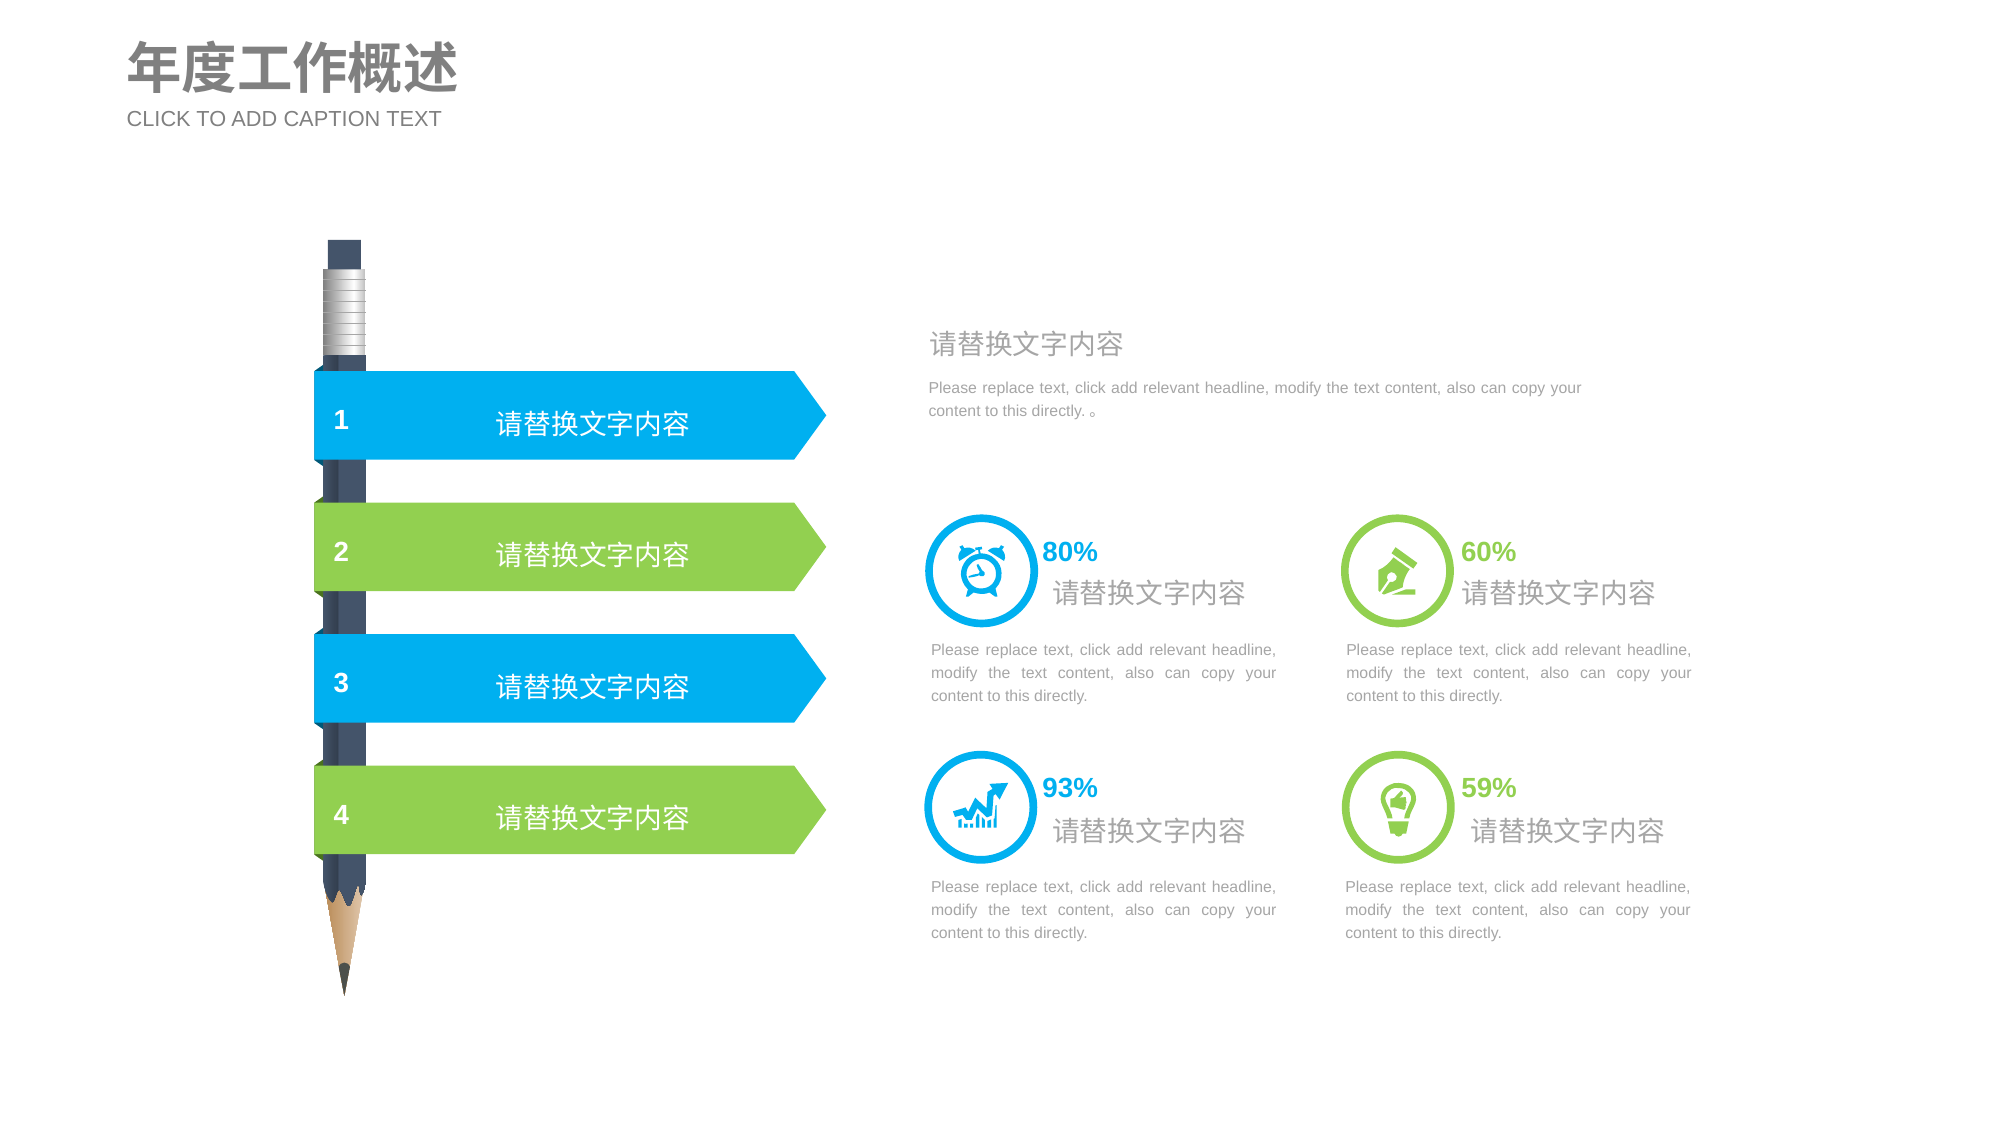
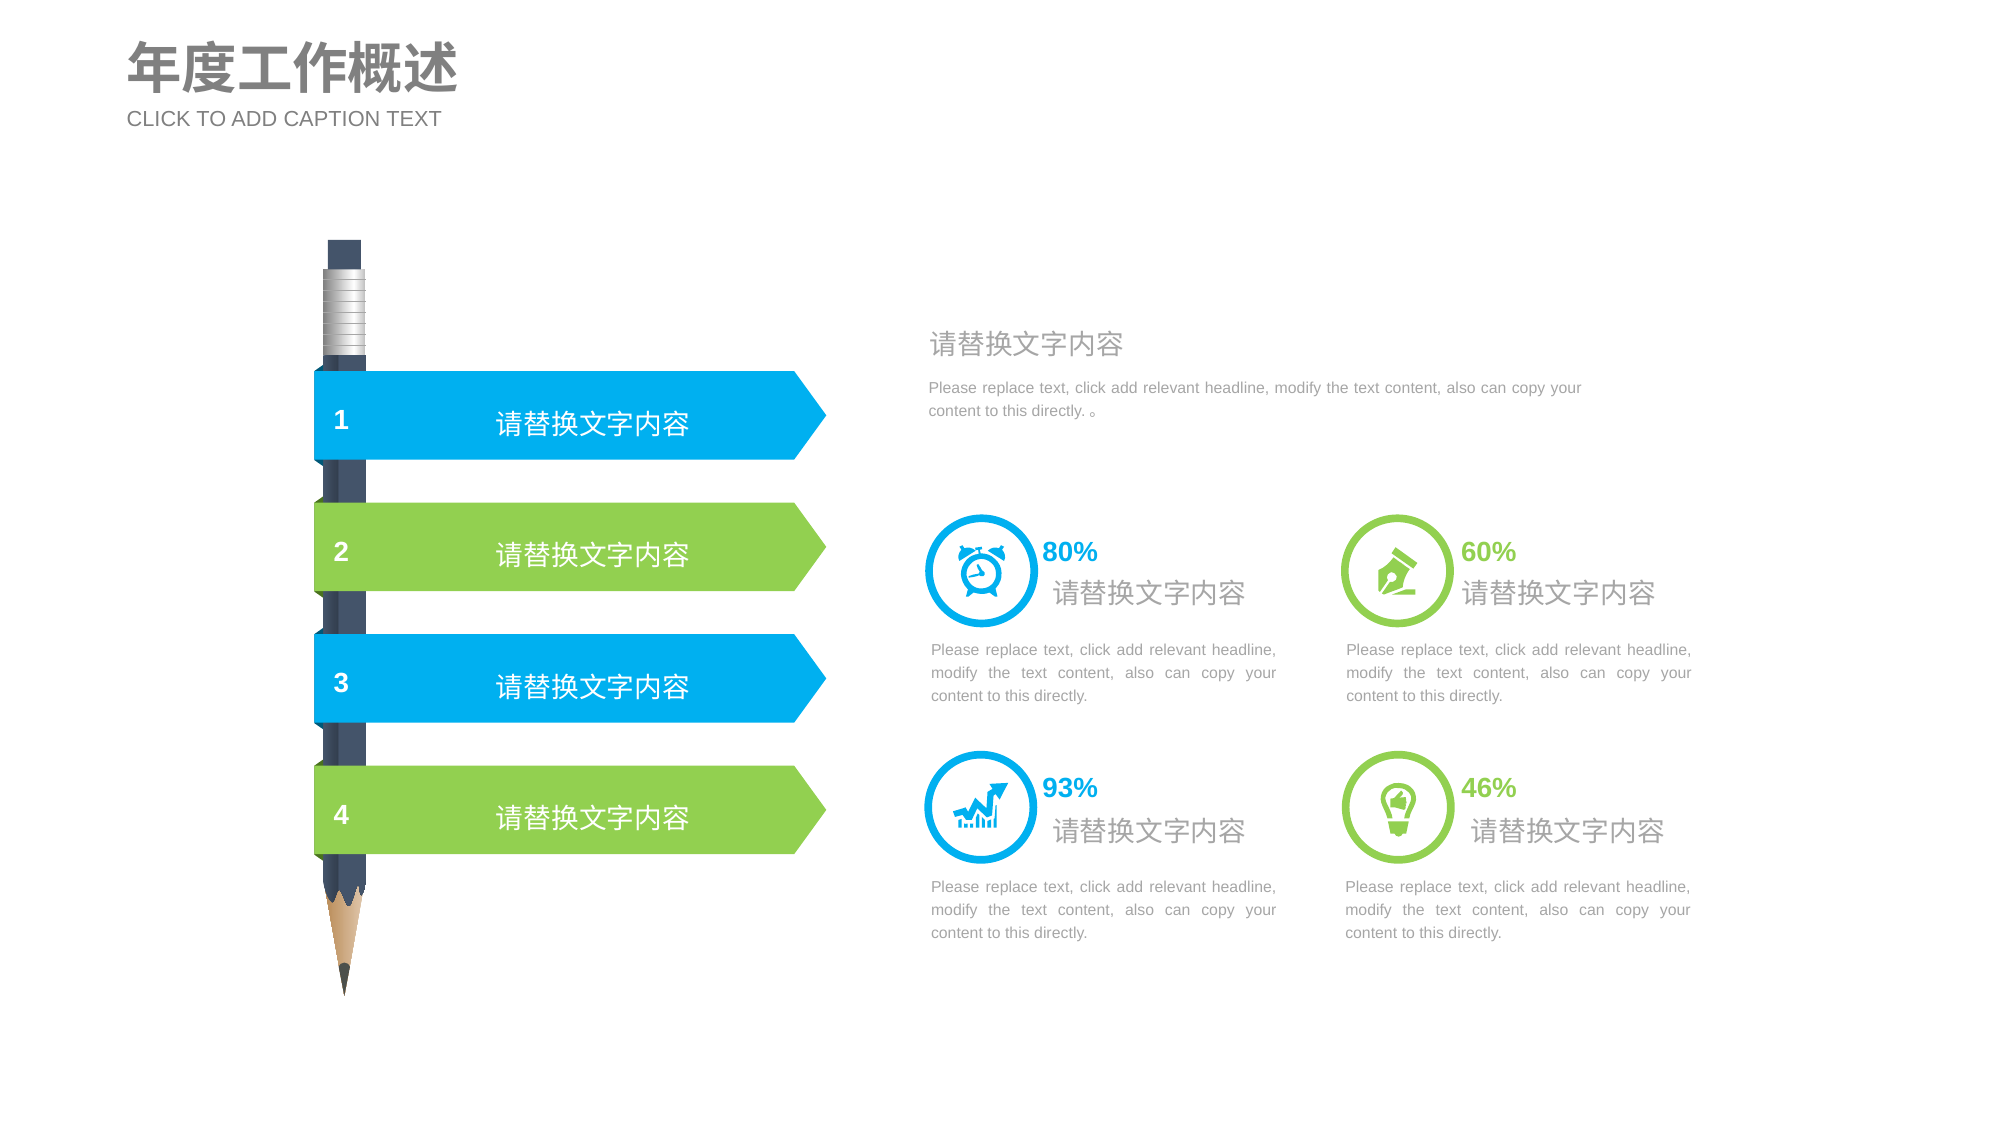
59%: 59% -> 46% (1489, 788)
